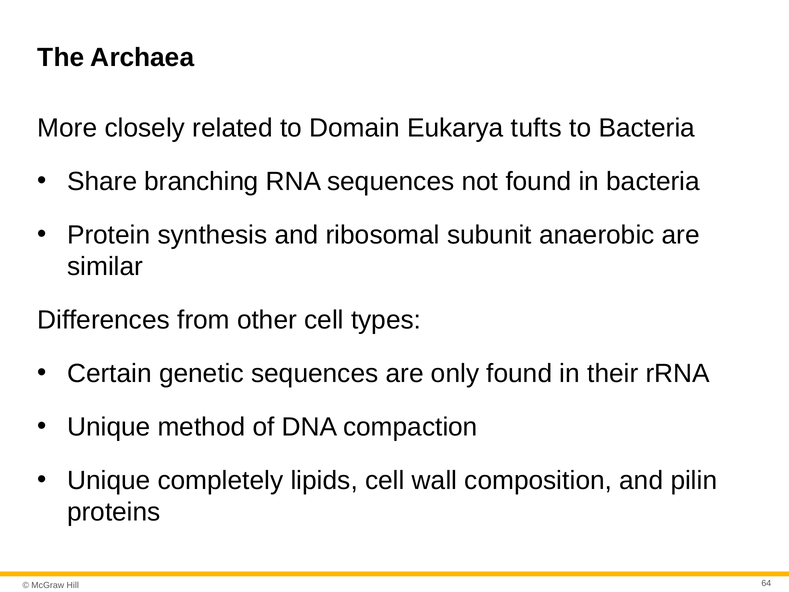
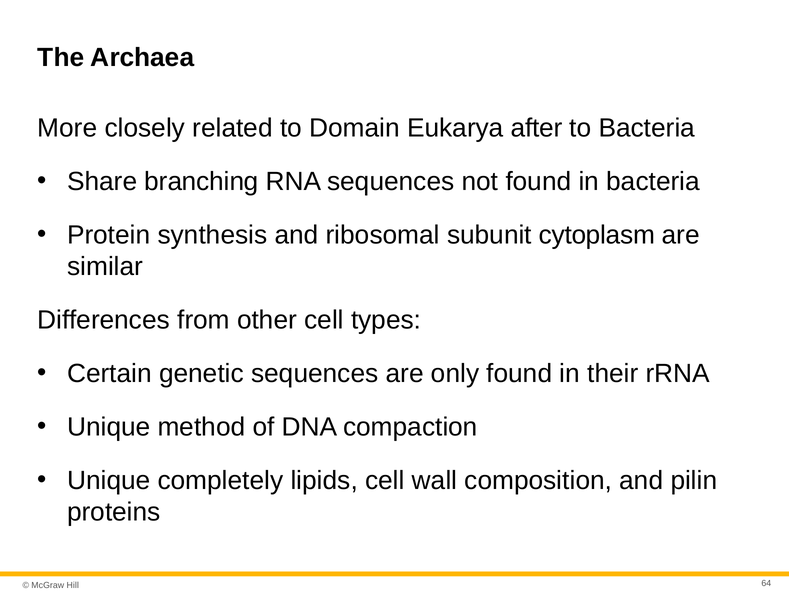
tufts: tufts -> after (537, 128)
anaerobic: anaerobic -> cytoplasm (597, 235)
